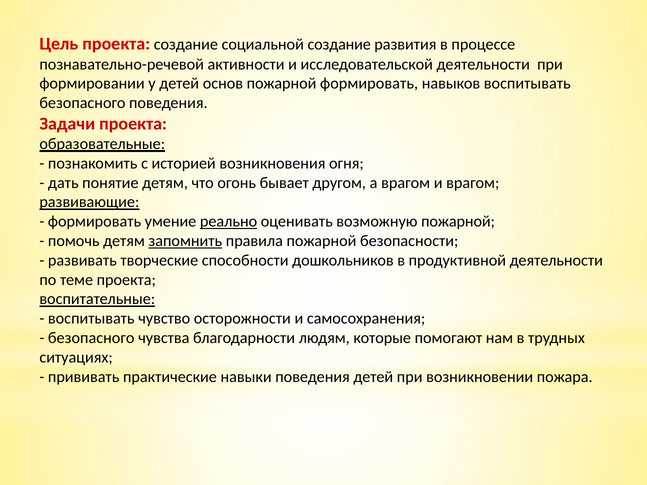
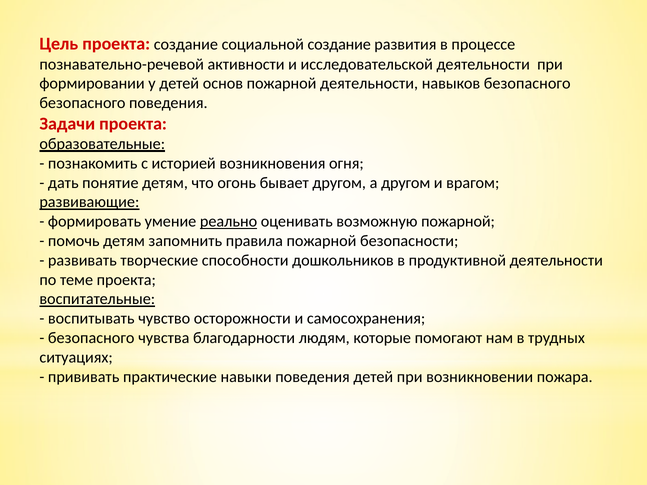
пожарной формировать: формировать -> деятельности (369, 84)
навыков воспитывать: воспитывать -> безопасного (527, 84)
а врагом: врагом -> другом (406, 183)
запомнить underline: present -> none (185, 241)
